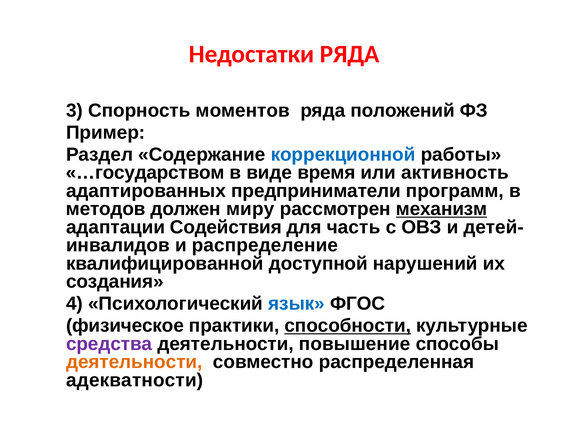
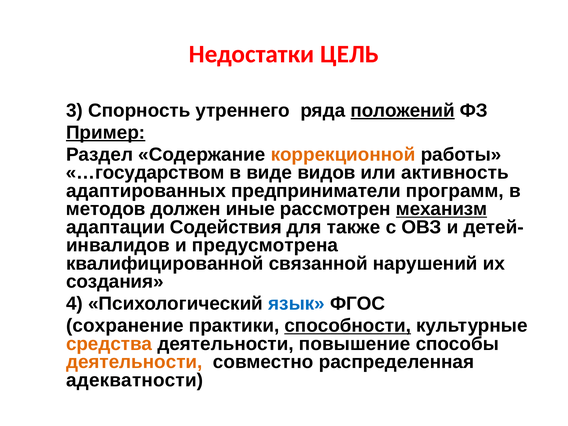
Недостатки РЯДА: РЯДА -> ЦЕЛЬ (349, 54)
моментов: моментов -> утреннего (243, 111)
положений underline: none -> present (403, 111)
Пример underline: none -> present (106, 132)
коррекционной colour: blue -> orange (343, 154)
время: время -> видов (326, 173)
миру: миру -> иные (250, 209)
часть: часть -> также (354, 227)
распределение: распределение -> предусмотрена (265, 245)
доступной: доступной -> связанной (318, 264)
физическое: физическое -> сохранение (125, 326)
средства colour: purple -> orange (109, 344)
